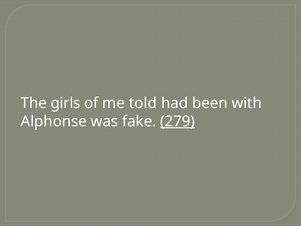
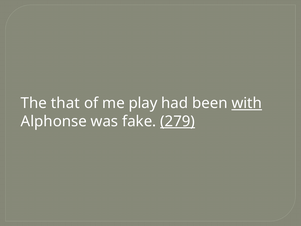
girls: girls -> that (65, 103)
told: told -> play (143, 103)
with underline: none -> present (247, 103)
